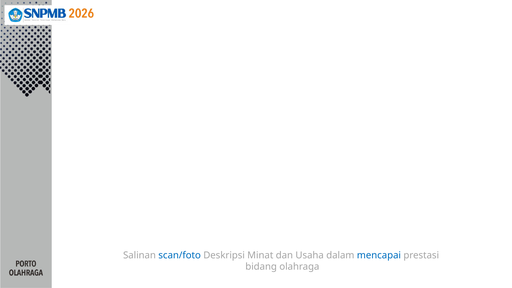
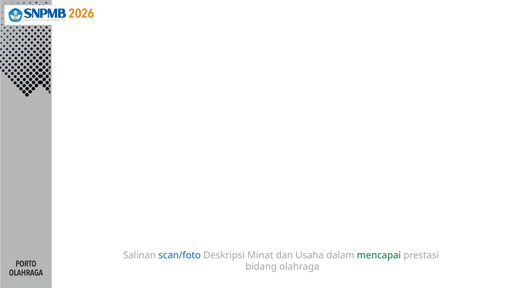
mencapai colour: blue -> green (379, 255)
